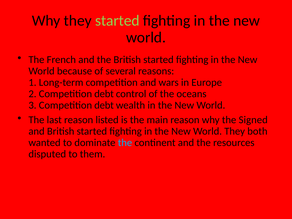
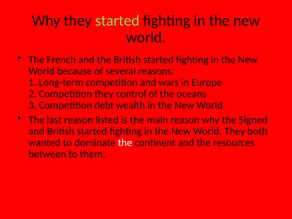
2 Competition debt: debt -> they (104, 94)
the colour: light blue -> white (125, 143)
disputed: disputed -> between (47, 154)
